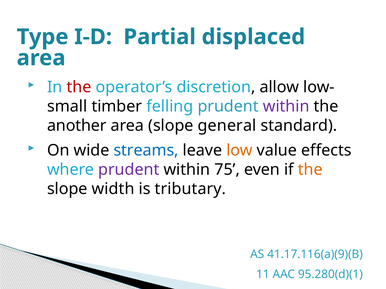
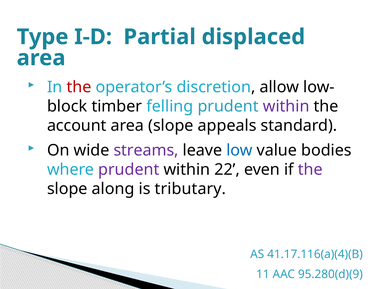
small: small -> block (67, 107)
another: another -> account (77, 126)
general: general -> appeals (227, 126)
streams colour: blue -> purple (146, 151)
low colour: orange -> blue (239, 151)
effects: effects -> bodies (326, 151)
75: 75 -> 22 (227, 170)
the colour: orange -> purple (310, 170)
width: width -> along (113, 189)
41.17.116(a)(9)(B: 41.17.116(a)(9)(B -> 41.17.116(a)(4)(B (315, 255)
95.280(d)(1: 95.280(d)(1 -> 95.280(d)(9 (330, 275)
